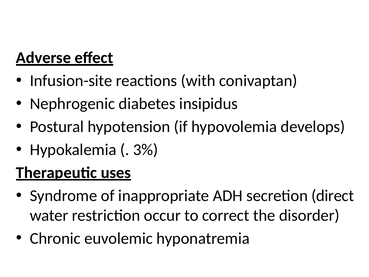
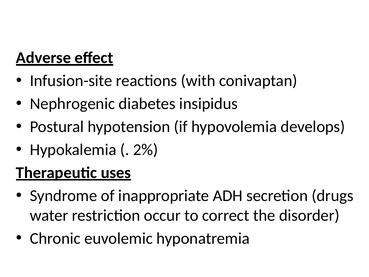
3%: 3% -> 2% (146, 150)
direct: direct -> drugs (333, 196)
